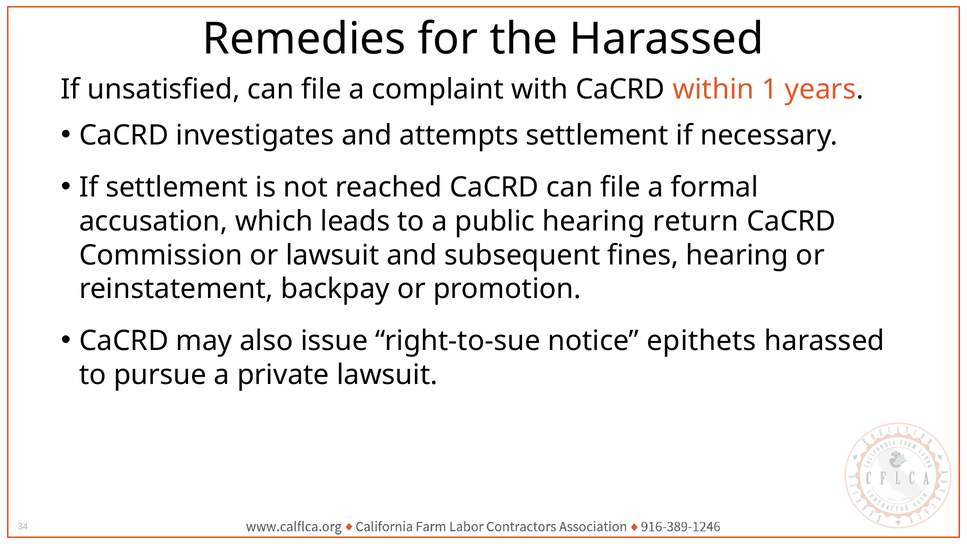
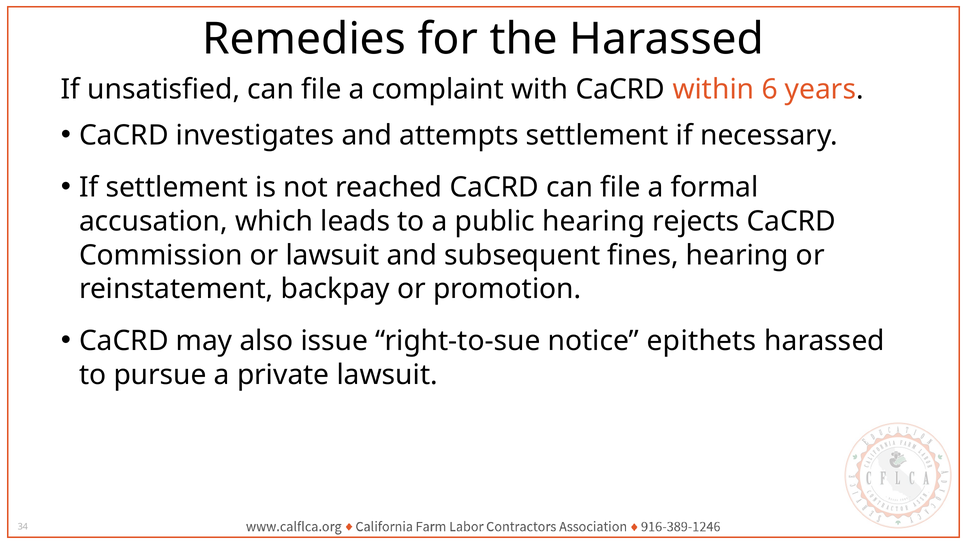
1: 1 -> 6 (770, 90)
return: return -> rejects (696, 221)
